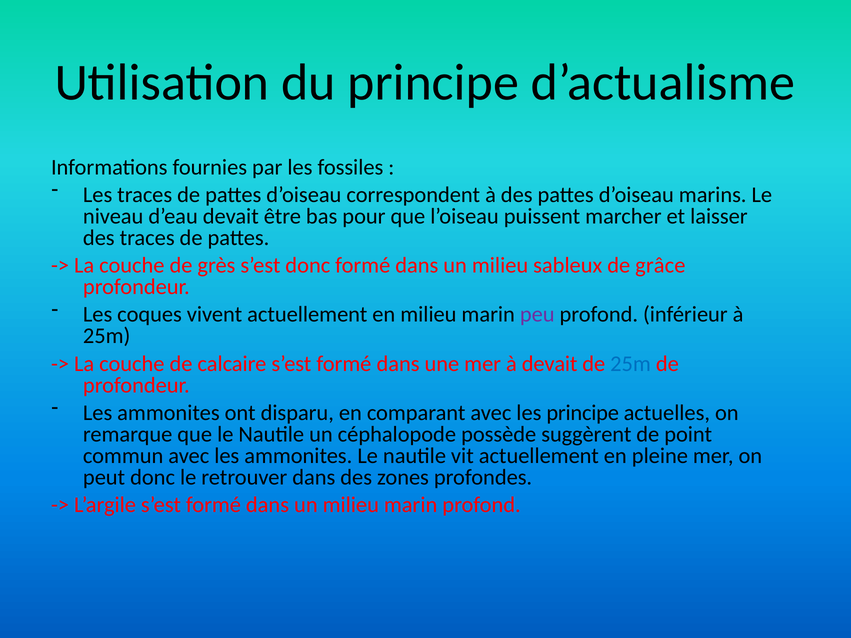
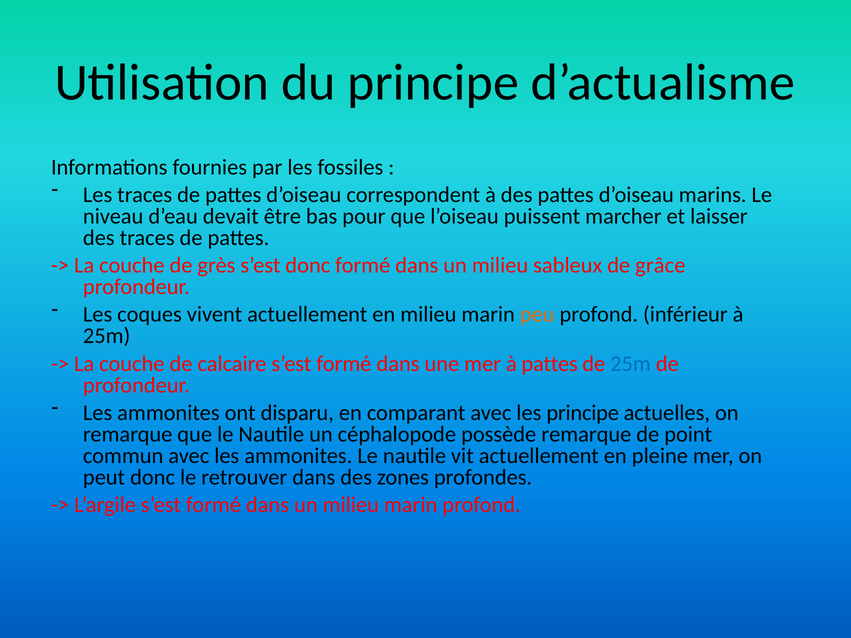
peu colour: purple -> orange (537, 315)
à devait: devait -> pattes (550, 364)
possède suggèrent: suggèrent -> remarque (586, 434)
